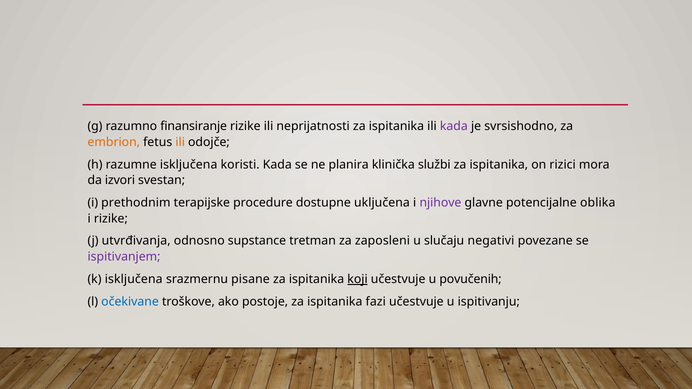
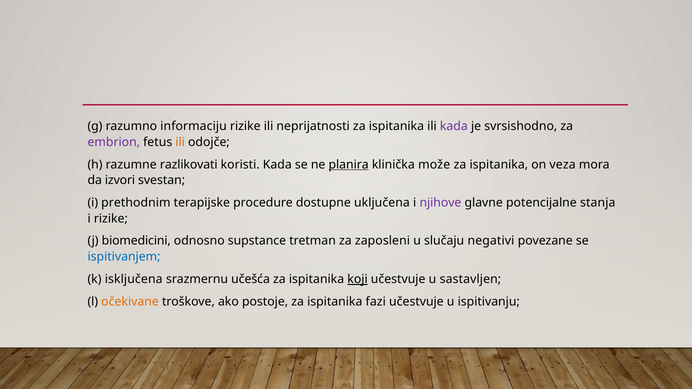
finansiranje: finansiranje -> informaciju (194, 126)
embrion colour: orange -> purple (114, 142)
razumne isključena: isključena -> razlikovati (189, 165)
planira underline: none -> present (349, 165)
službi: službi -> može (434, 165)
rizici: rizici -> veza (563, 165)
oblika: oblika -> stanja (598, 203)
utvrđivanja: utvrđivanja -> biomedicini (136, 241)
ispitivanjem colour: purple -> blue (124, 257)
pisane: pisane -> učešća (251, 279)
povučenih: povučenih -> sastavljen (470, 279)
očekivane colour: blue -> orange (130, 302)
